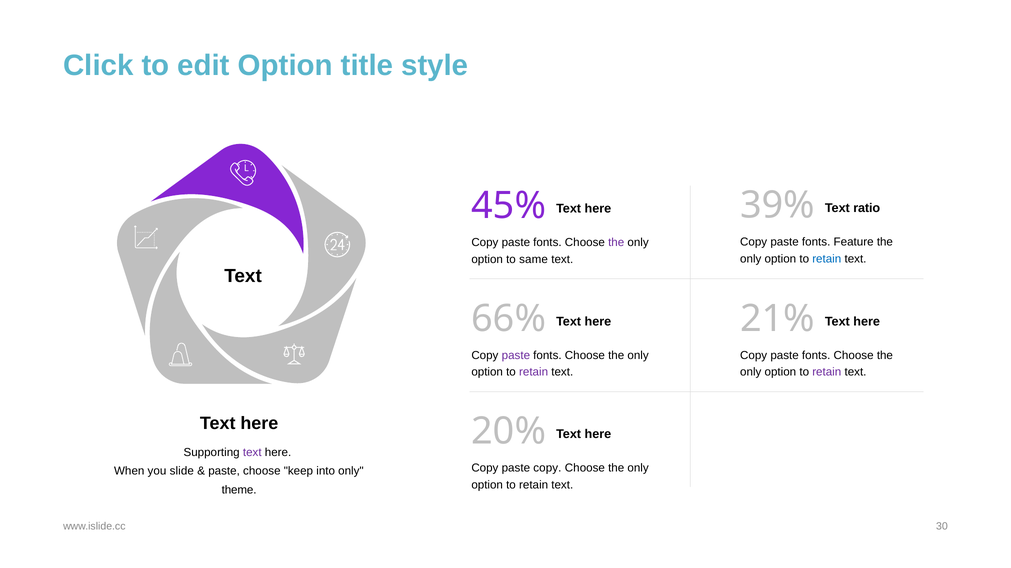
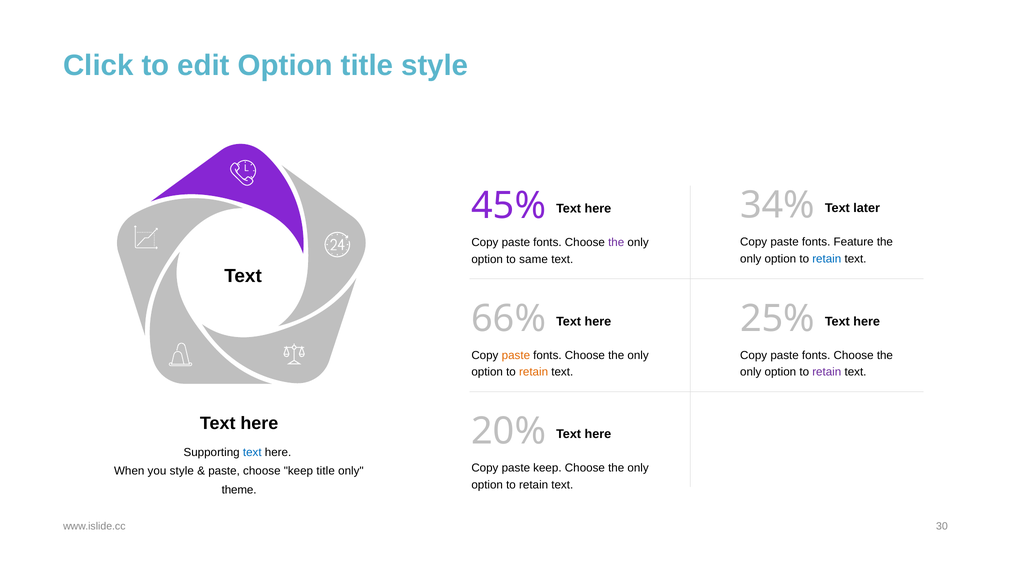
39%: 39% -> 34% (778, 205)
ratio: ratio -> later (867, 208)
21%: 21% -> 25% (778, 319)
paste colour: purple -> orange (516, 356)
retain colour: purple -> orange (534, 372)
text colour: purple -> blue (252, 453)
paste copy: copy -> keep (547, 469)
you slide: slide -> style (182, 472)
keep into: into -> title (326, 472)
